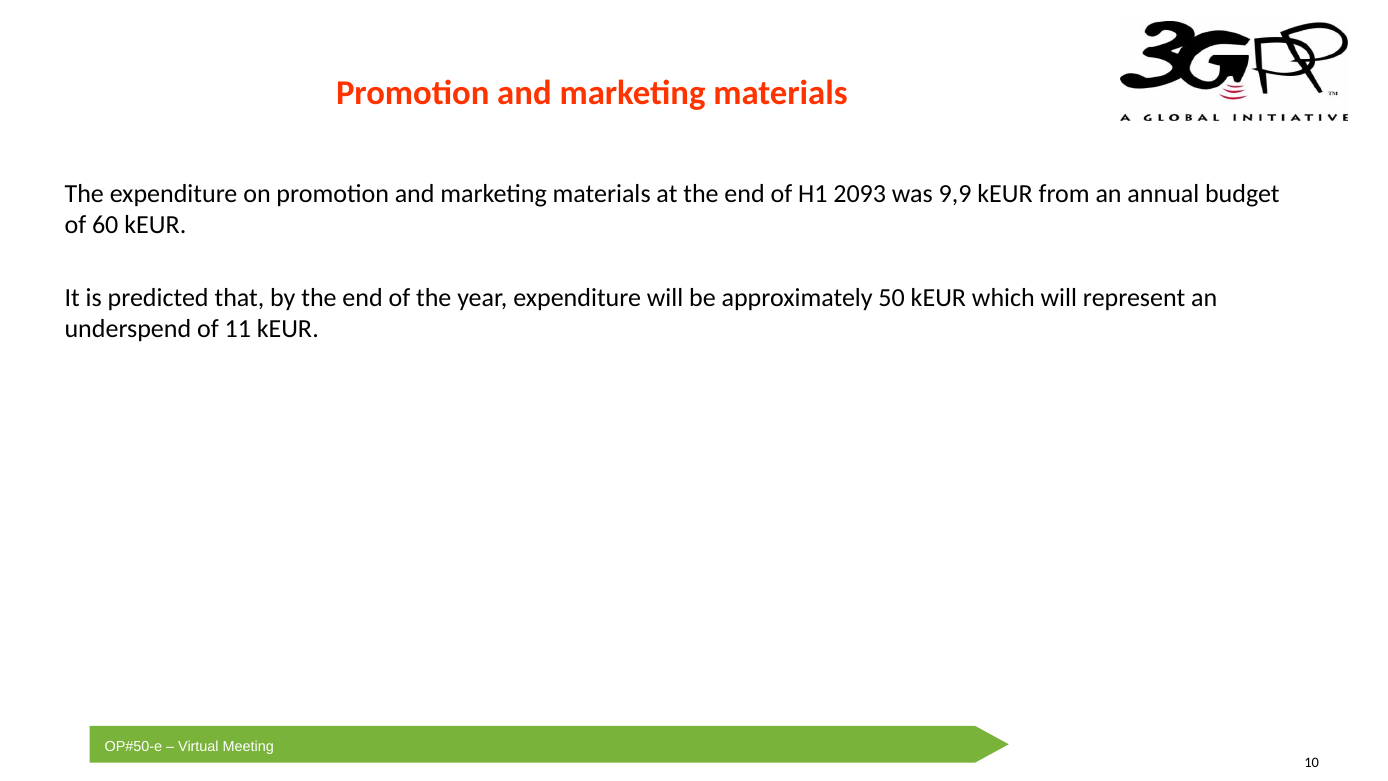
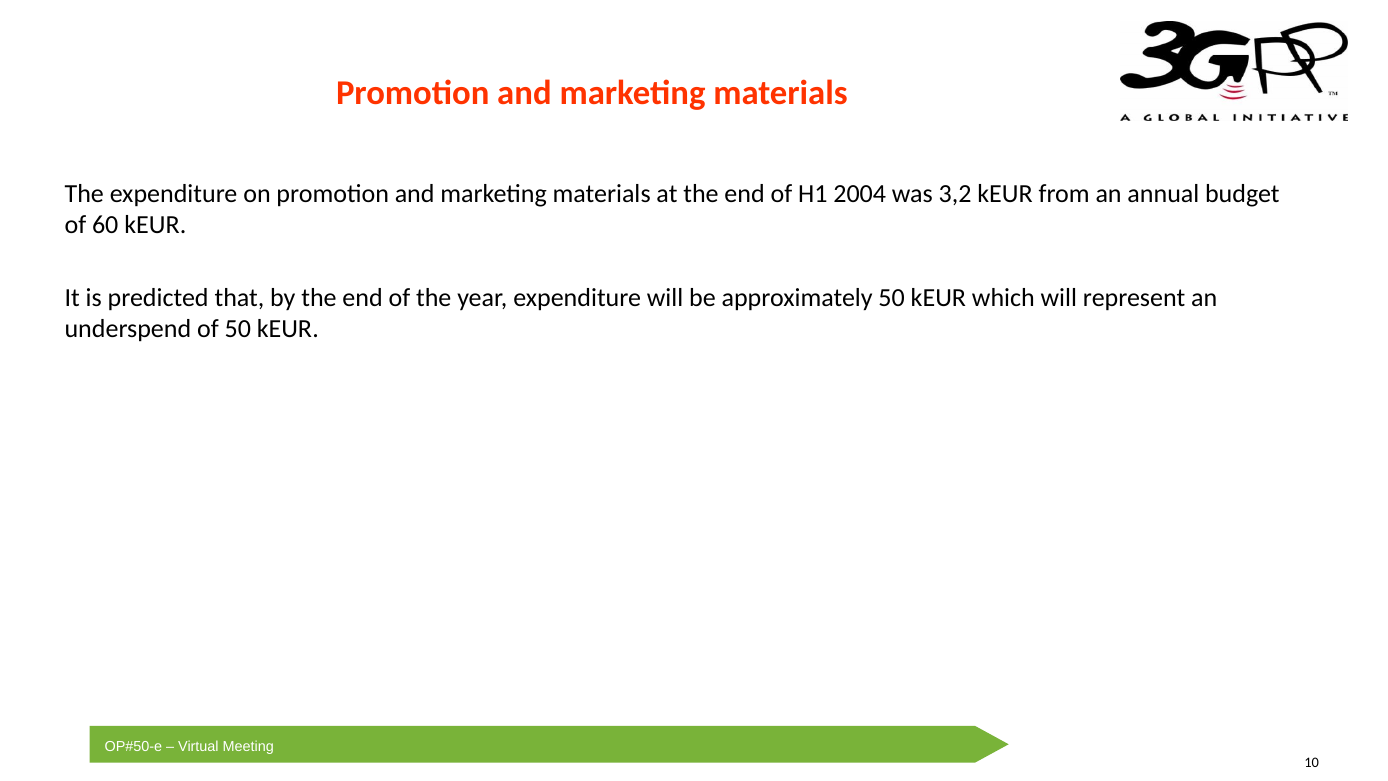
2093: 2093 -> 2004 (860, 193)
9,9: 9,9 -> 3,2 (955, 193)
of 11: 11 -> 50 (238, 329)
